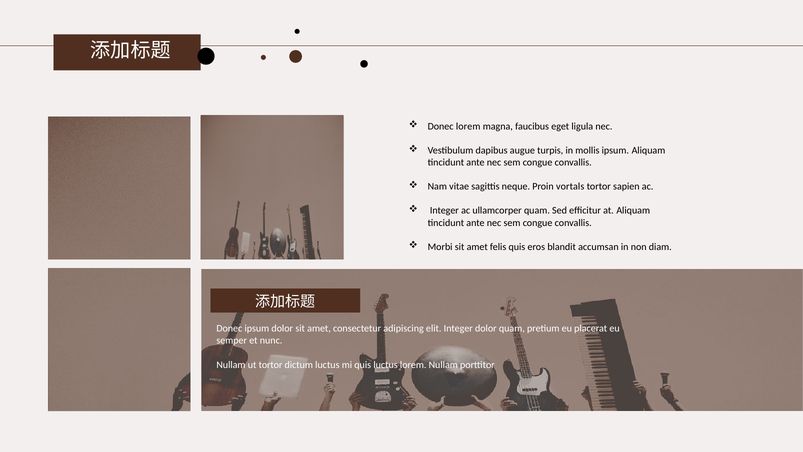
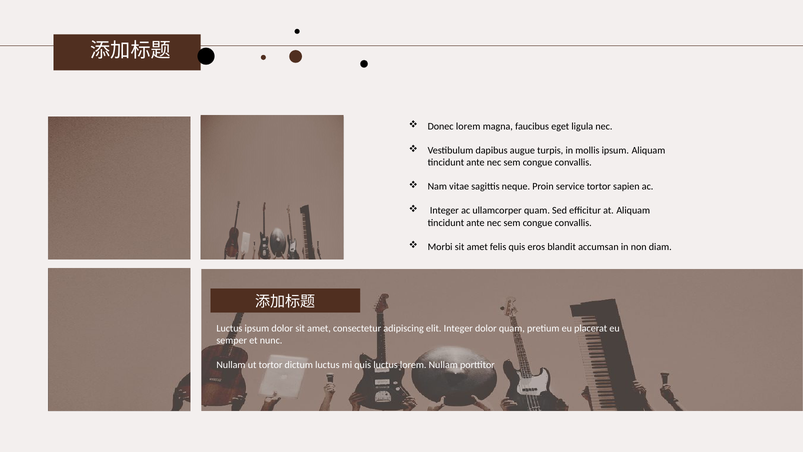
vortals: vortals -> service (570, 186)
Donec: Donec -> Luctus (229, 328)
